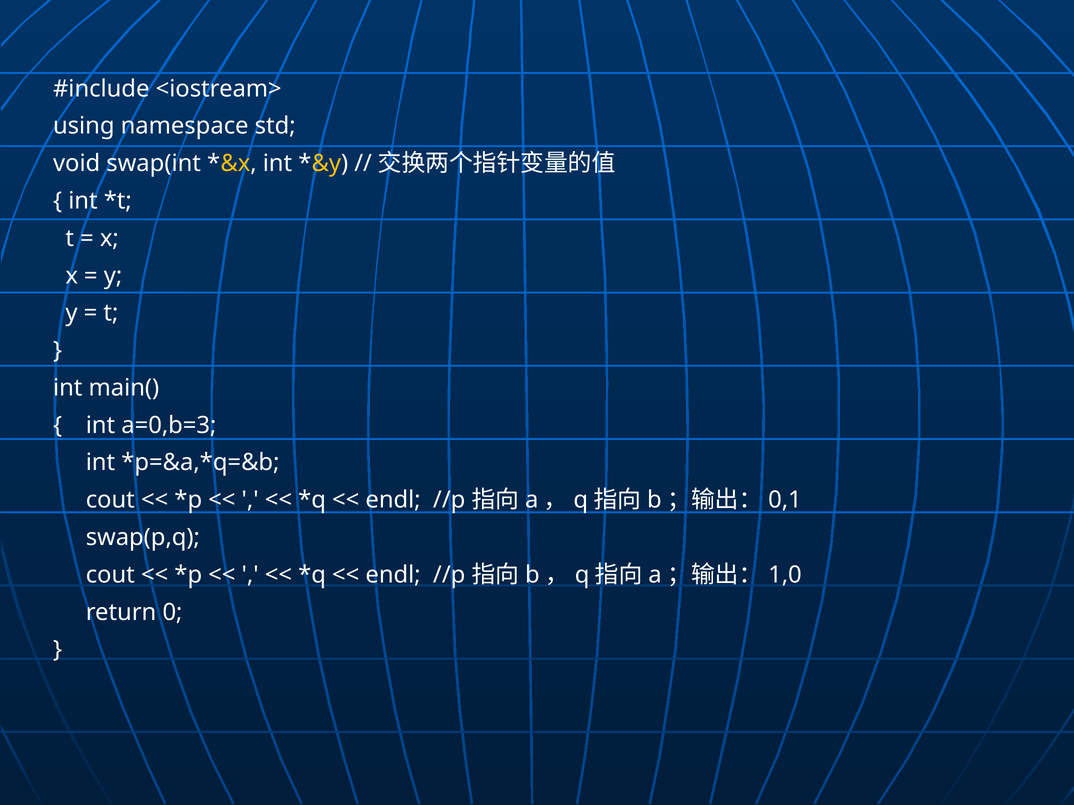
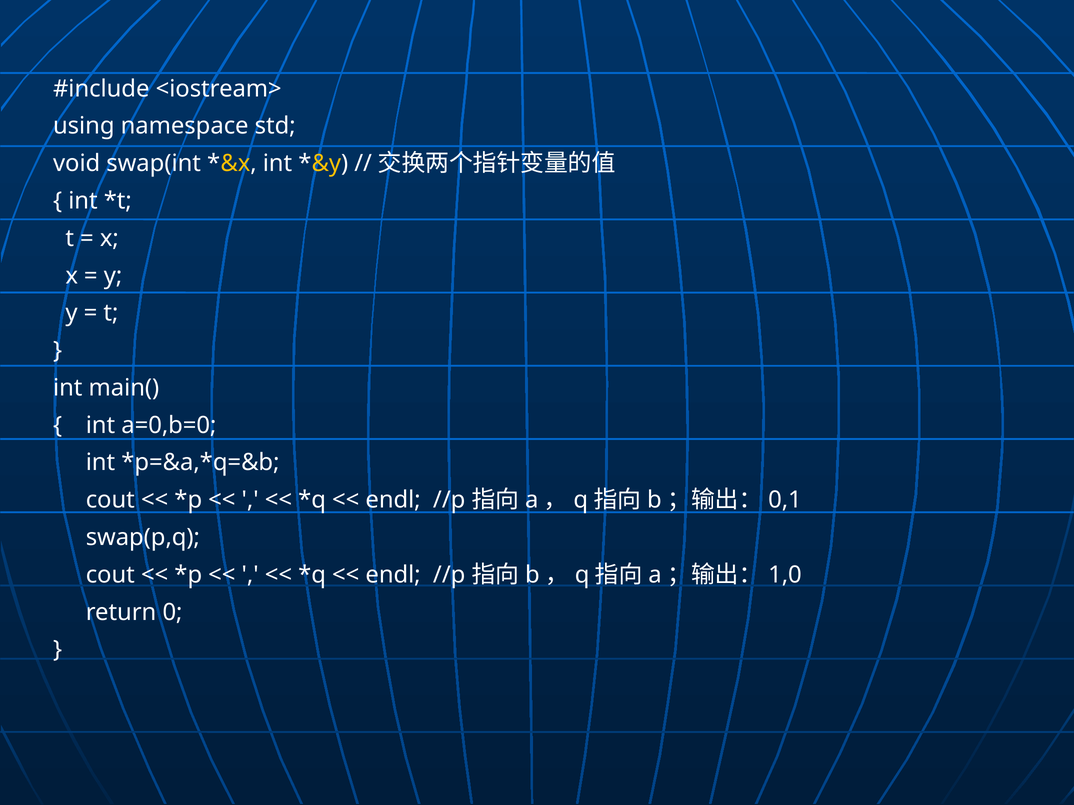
a=0,b=3: a=0,b=3 -> a=0,b=0 (169, 425)
